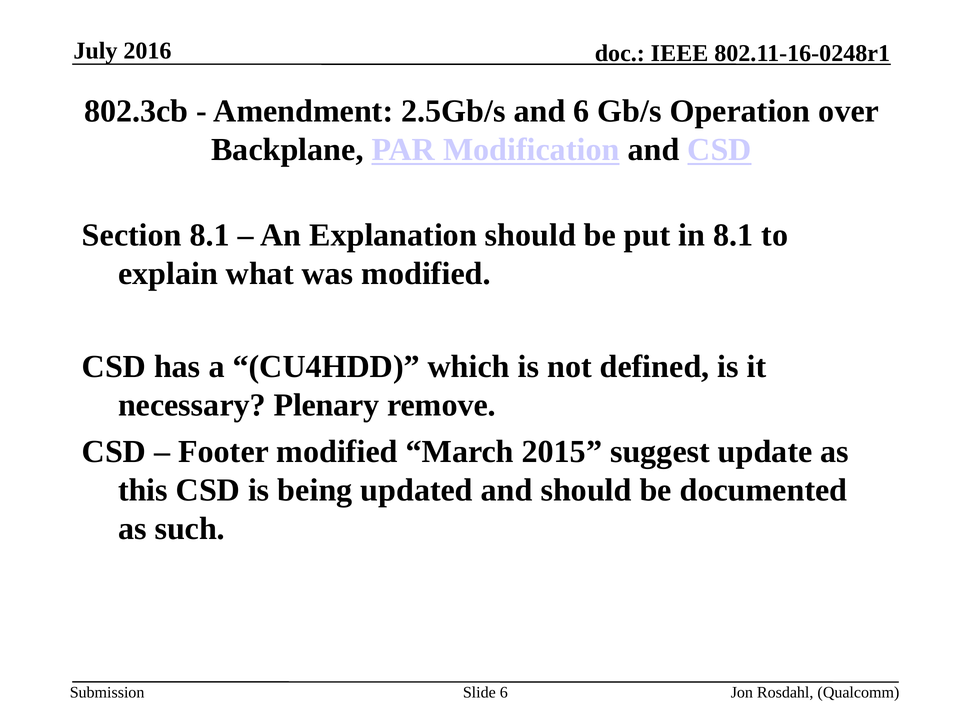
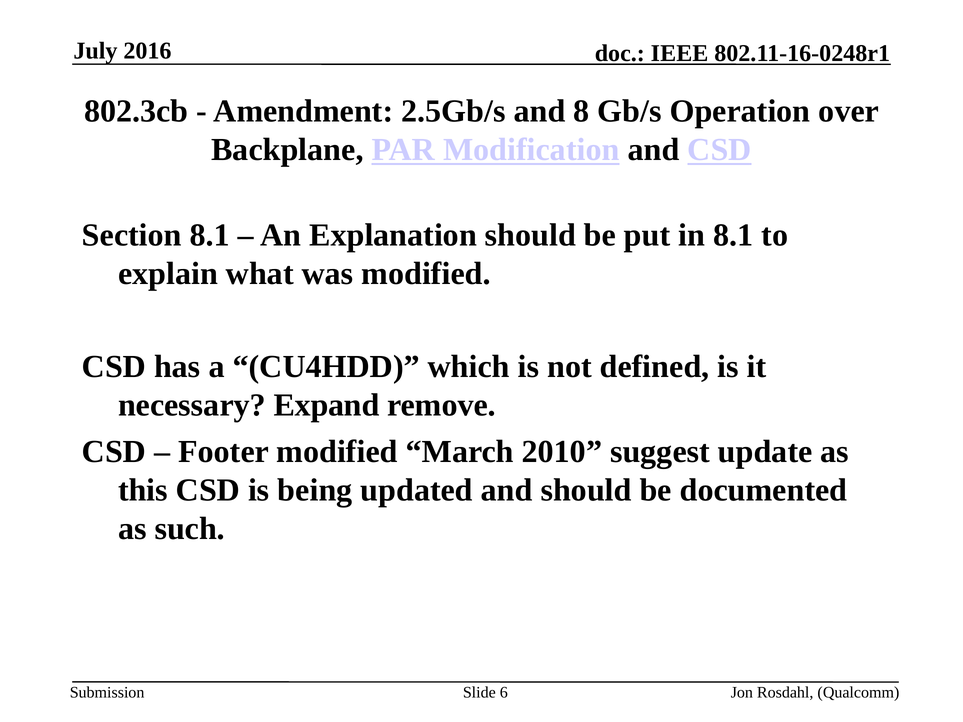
and 6: 6 -> 8 (581, 111)
Plenary: Plenary -> Expand (327, 405)
2015: 2015 -> 2010 (562, 452)
